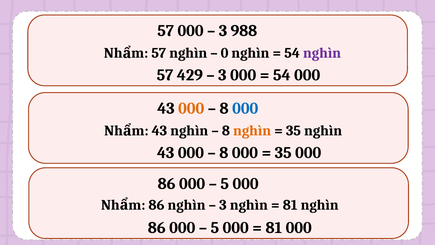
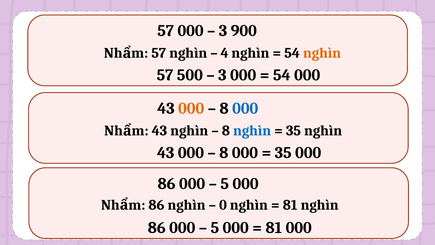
988: 988 -> 900 (244, 31)
0: 0 -> 4 (225, 53)
nghìn colour: purple -> orange (322, 53)
429: 429 -> 500 (190, 75)
nghìn colour: orange -> blue (252, 131)
3: 3 -> 0 (223, 205)
